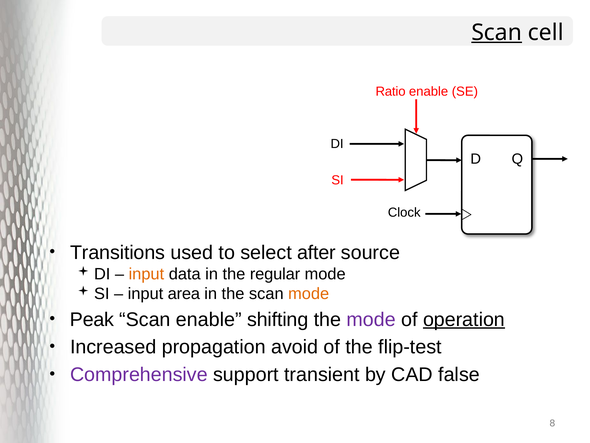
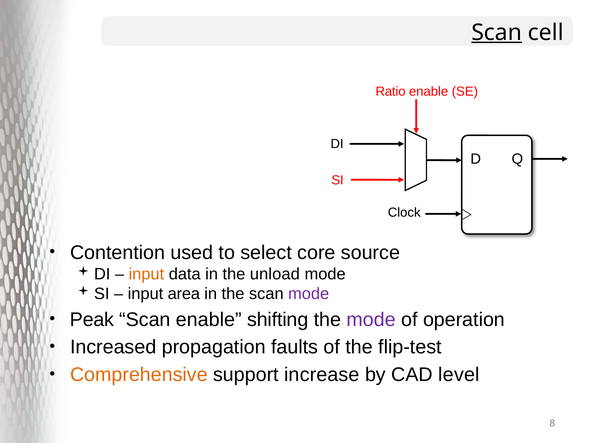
Transitions: Transitions -> Contention (118, 252)
after: after -> core (316, 252)
regular: regular -> unload (275, 274)
mode colour: orange -> purple (309, 293)
operation underline: present -> none (464, 319)
avoid: avoid -> faults (295, 347)
Comprehensive colour: purple -> orange (139, 374)
transient: transient -> increase (322, 374)
false: false -> level (459, 374)
